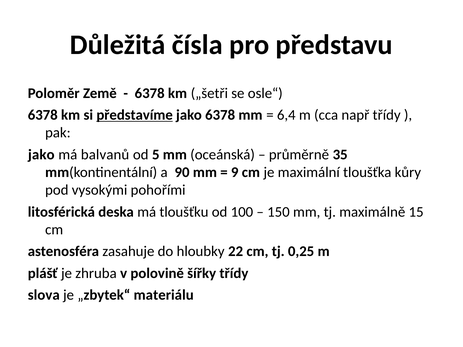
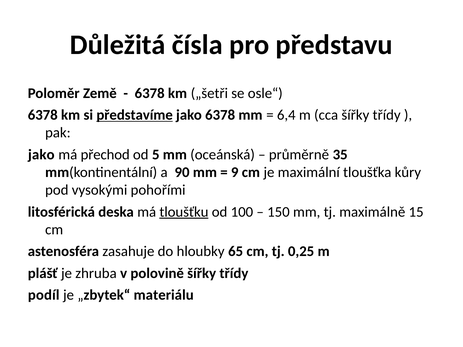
cca např: např -> šířky (355, 115)
balvanů: balvanů -> přechod (105, 155)
tloušťku underline: none -> present (184, 212)
22: 22 -> 65 (236, 252)
slova: slova -> podíl (44, 295)
